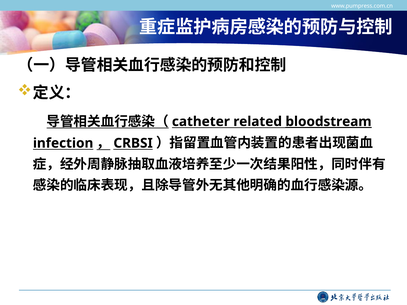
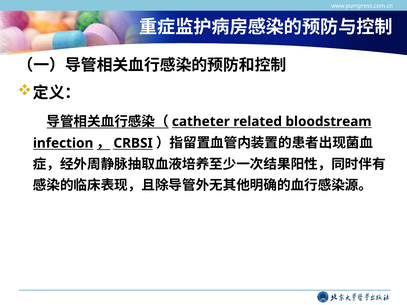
bloodstream underline: present -> none (329, 122)
